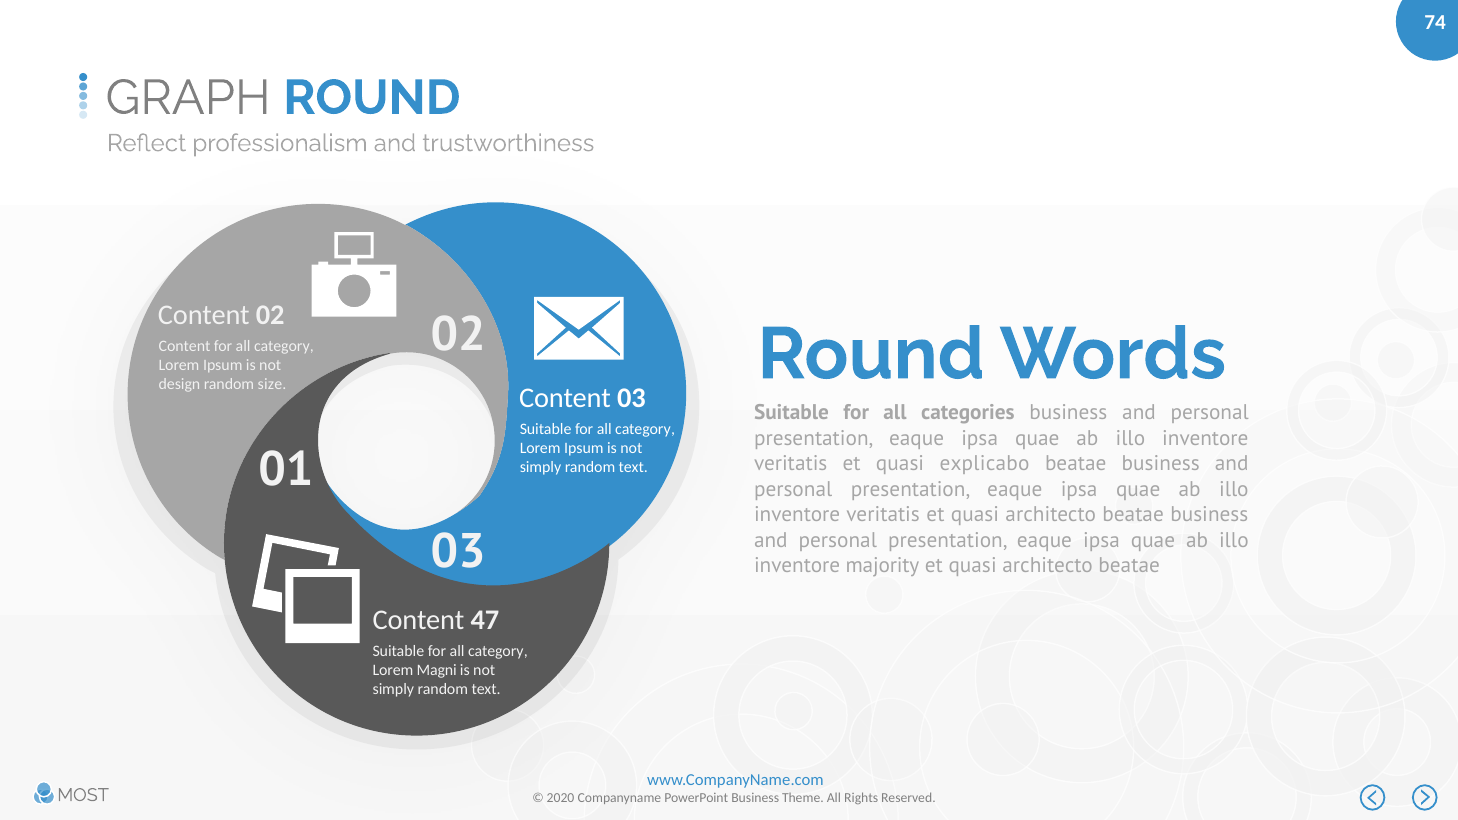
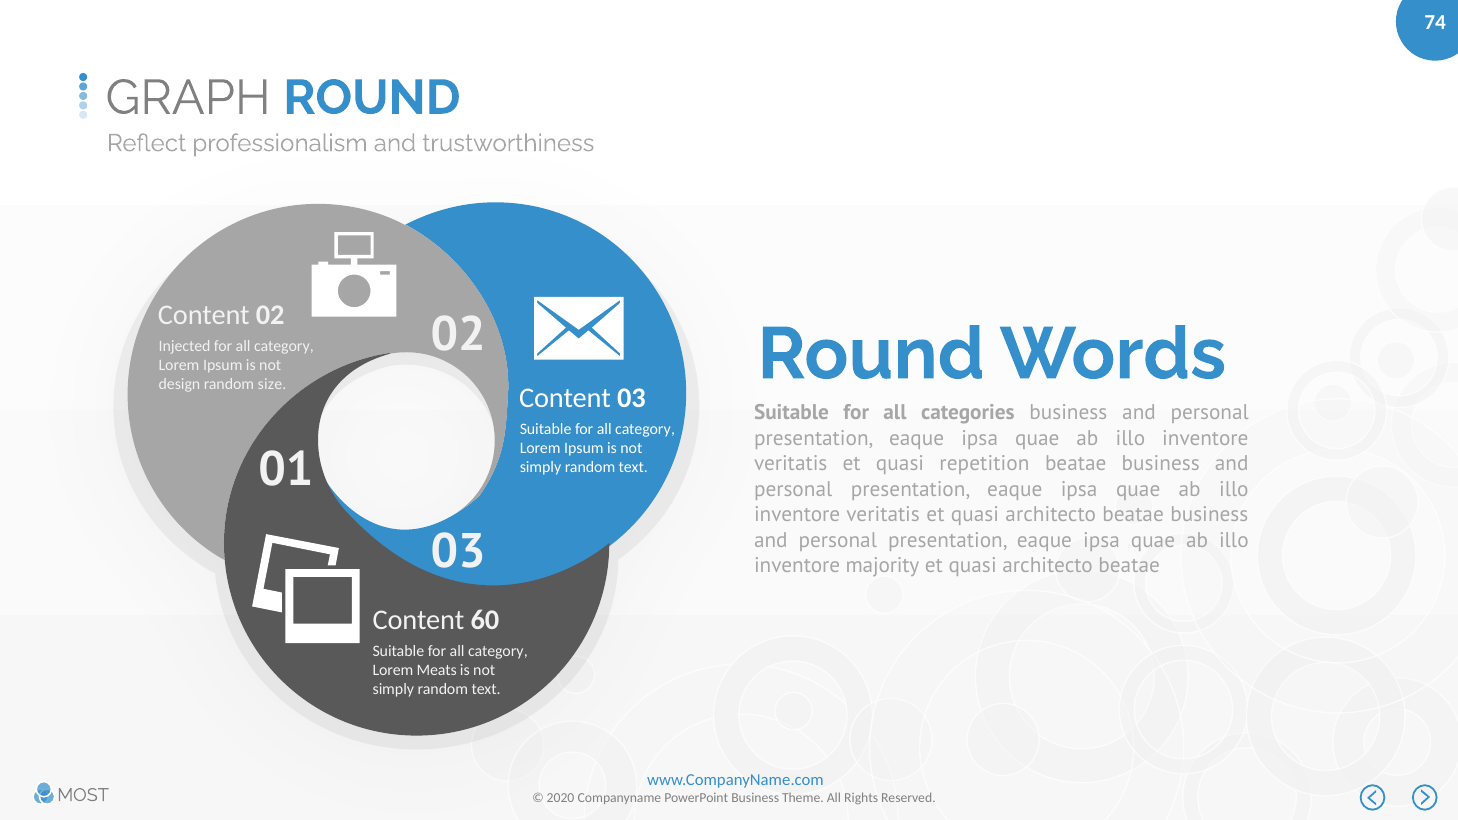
Content: Content -> Injected (185, 347)
explicabo: explicabo -> repetition (985, 464)
47: 47 -> 60 (485, 621)
Magni: Magni -> Meats (437, 671)
